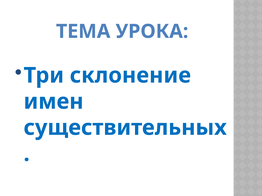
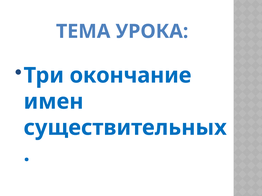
склонение: склонение -> окончание (130, 76)
